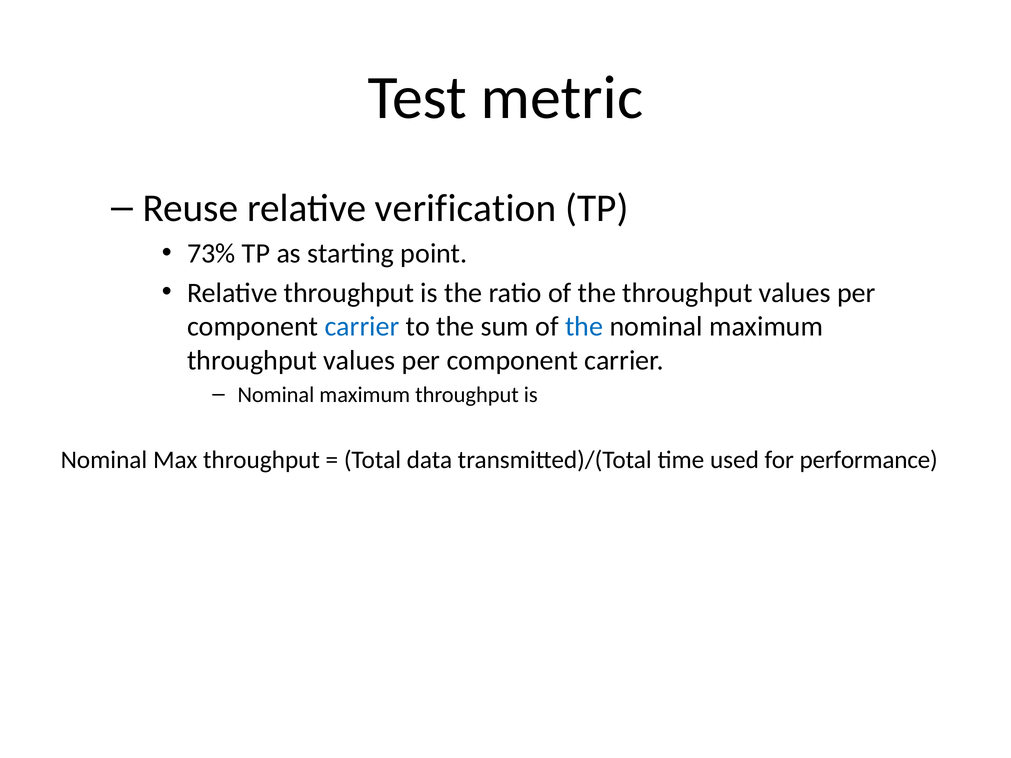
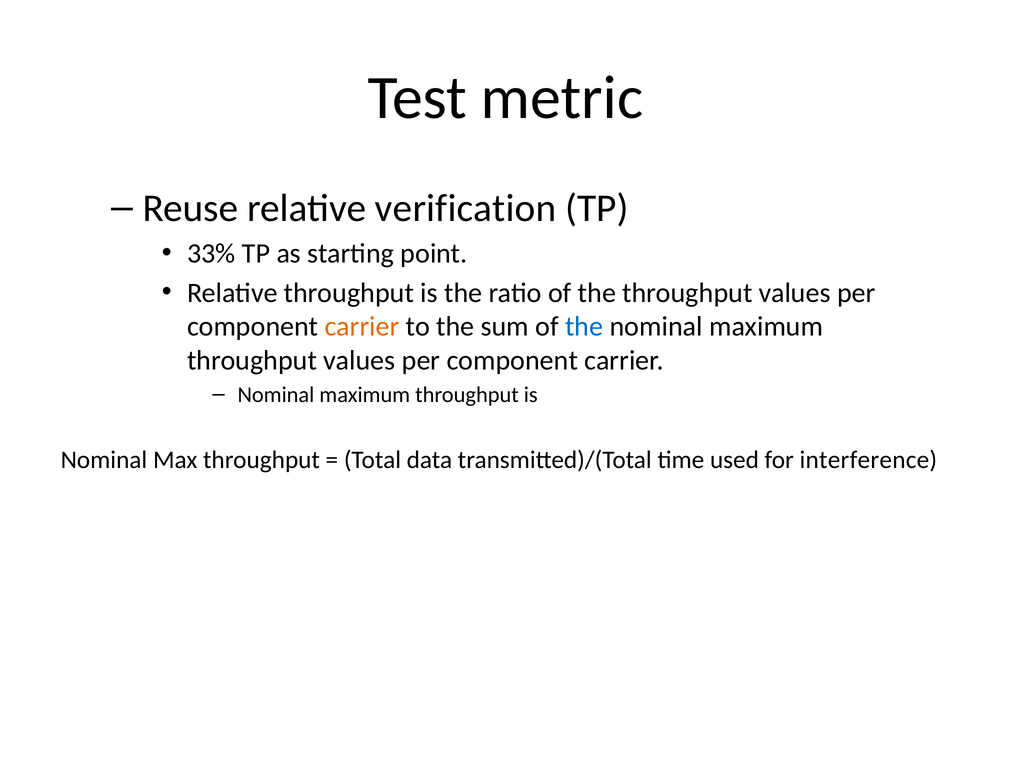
73%: 73% -> 33% (211, 254)
carrier colour: blue -> orange (362, 327)
performance: performance -> interference (868, 460)
